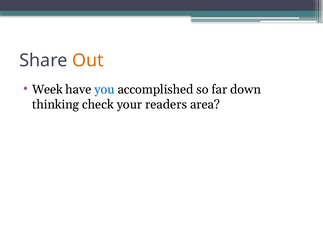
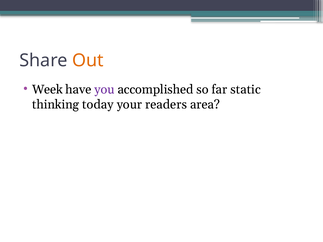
you colour: blue -> purple (104, 89)
down: down -> static (246, 89)
check: check -> today (98, 105)
